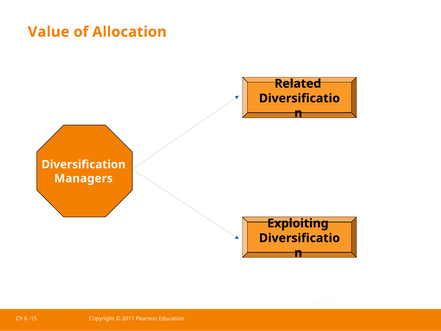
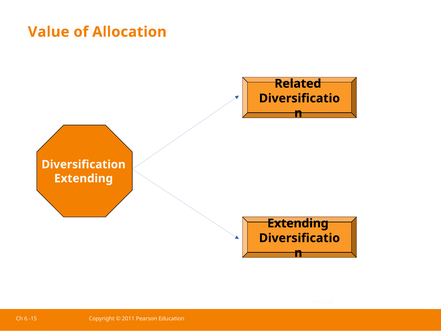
Managers: Managers -> Extending (84, 178)
Exploiting: Exploiting -> Extending (298, 223)
